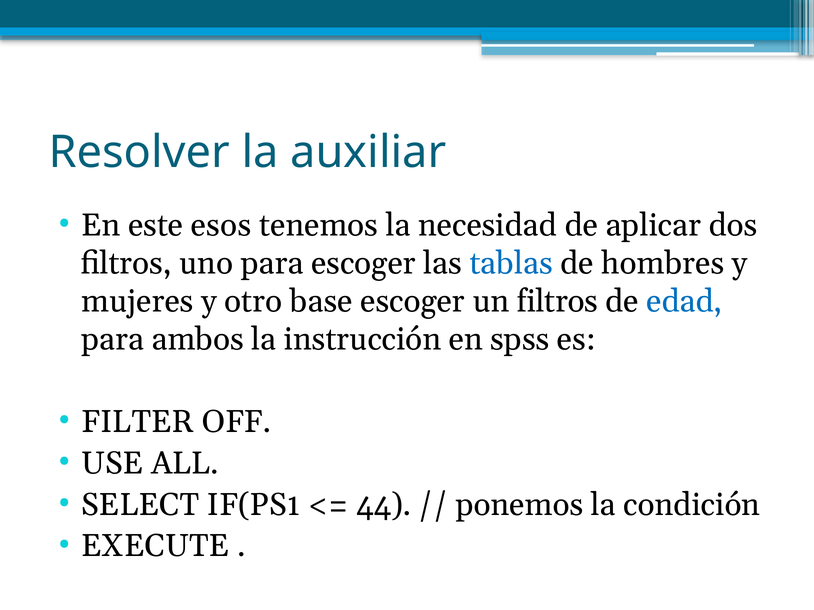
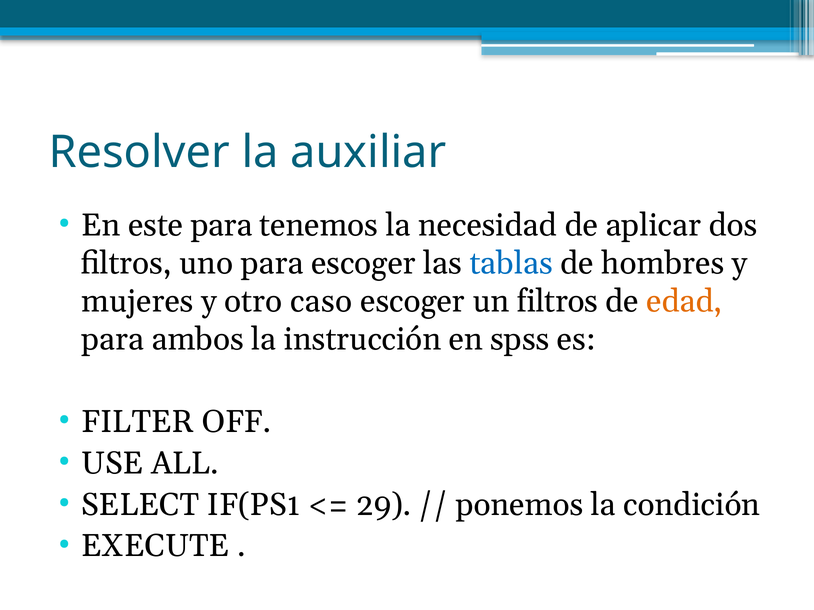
este esos: esos -> para (222, 225)
base: base -> caso (321, 301)
edad colour: blue -> orange (684, 301)
44: 44 -> 29 (384, 505)
